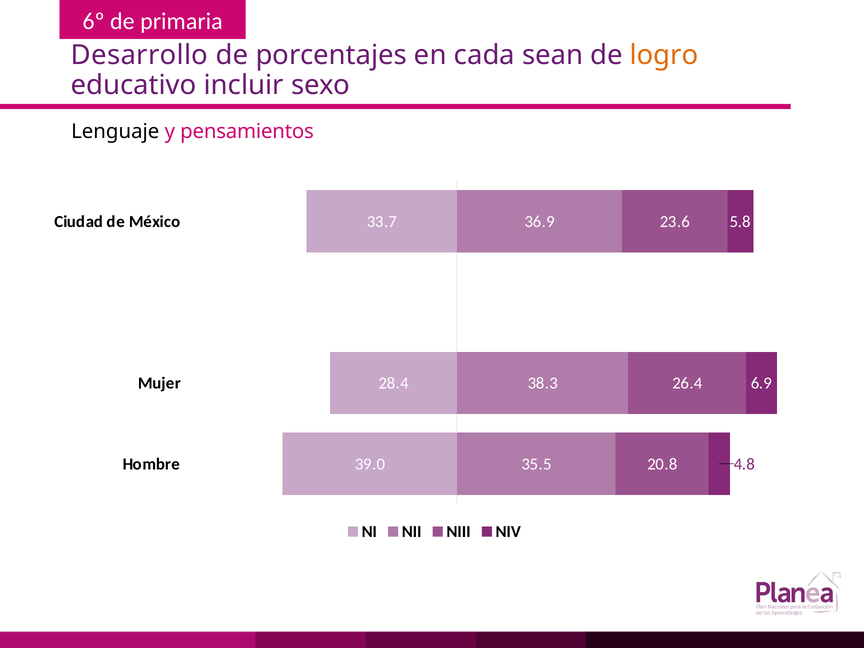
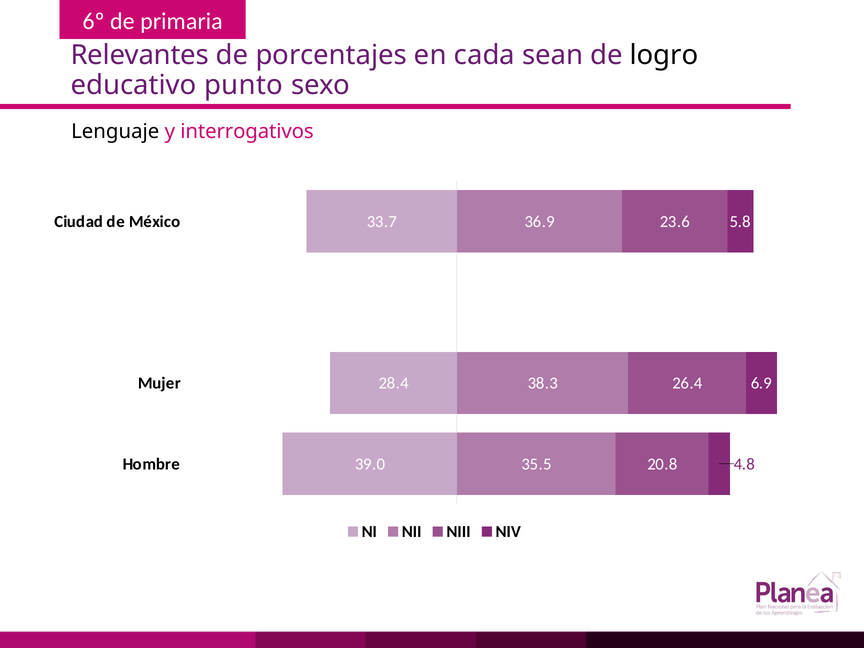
Desarrollo: Desarrollo -> Relevantes (140, 55)
logro colour: orange -> black (664, 55)
incluir: incluir -> punto (244, 85)
pensamientos: pensamientos -> interrogativos (247, 131)
